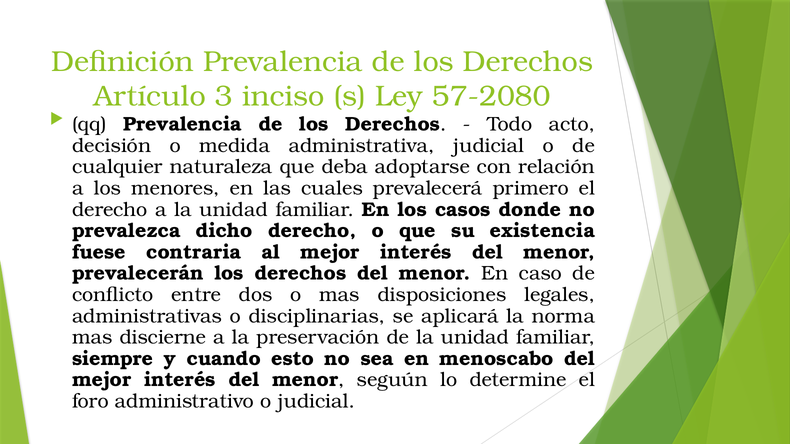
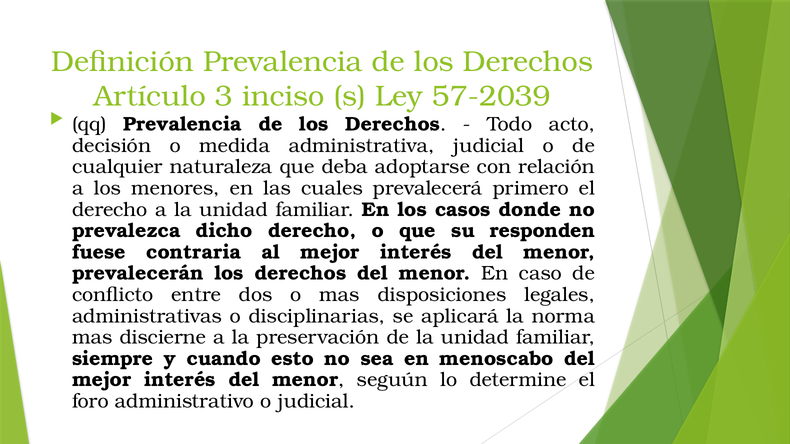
57-2080: 57-2080 -> 57-2039 (491, 96)
existencia: existencia -> responden (543, 231)
